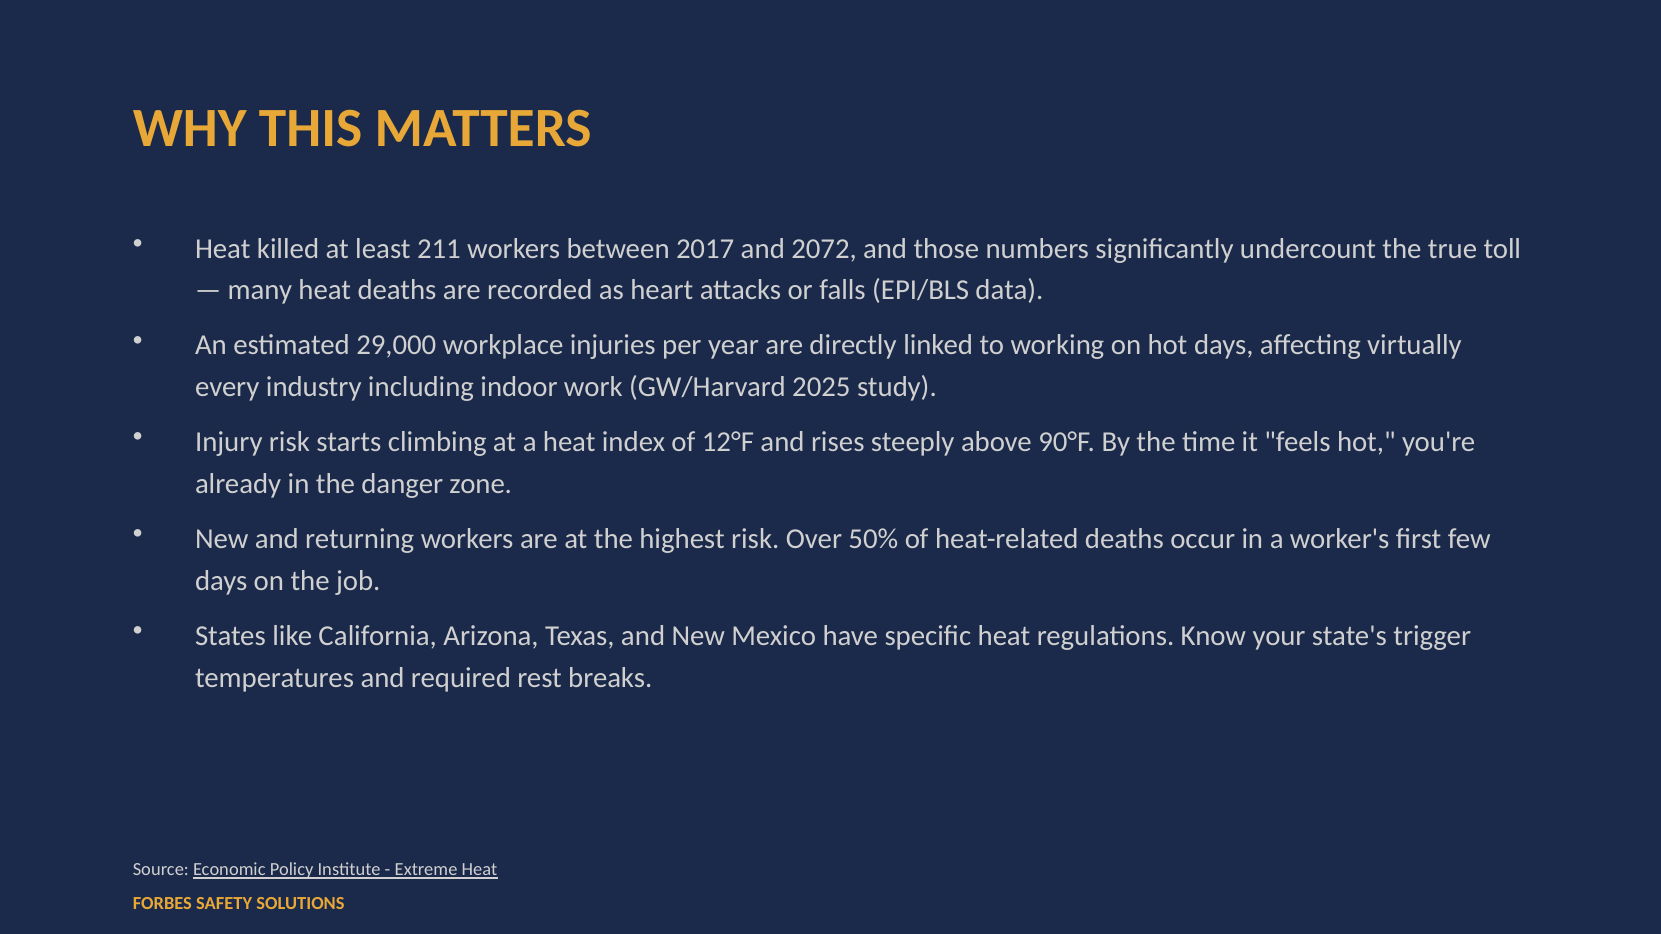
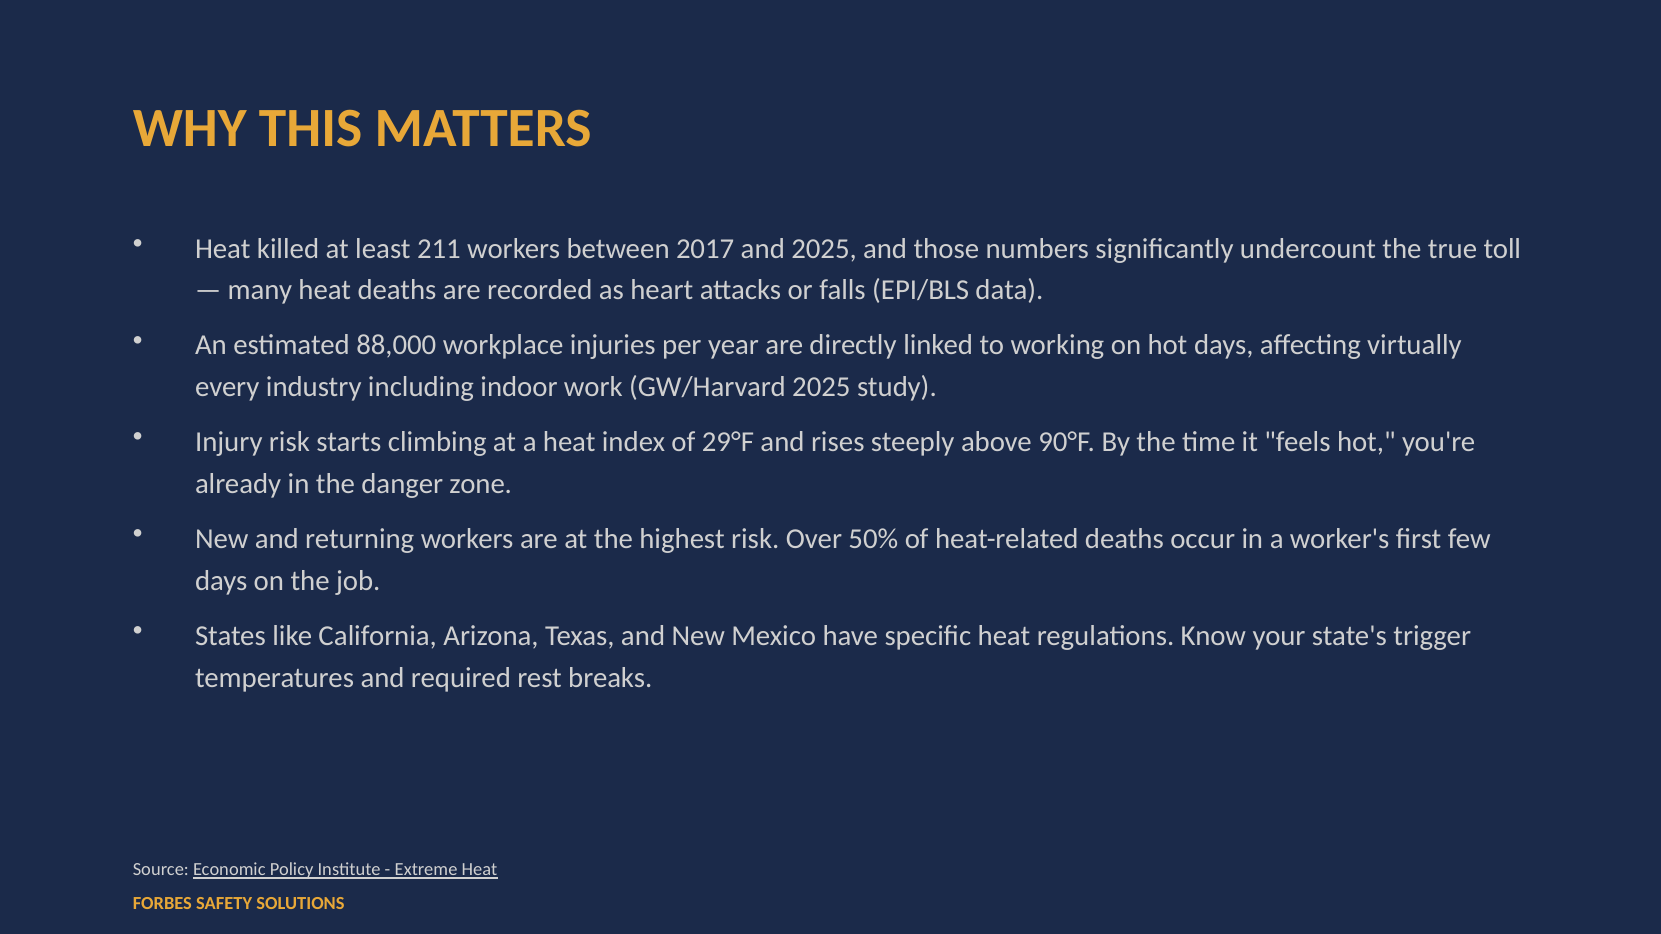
and 2072: 2072 -> 2025 (824, 249)
29,000: 29,000 -> 88,000 (396, 346)
12°F: 12°F -> 29°F (728, 442)
